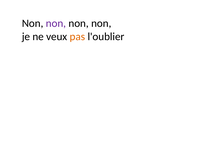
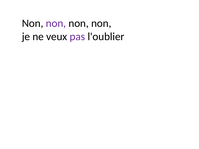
pas colour: orange -> purple (77, 37)
